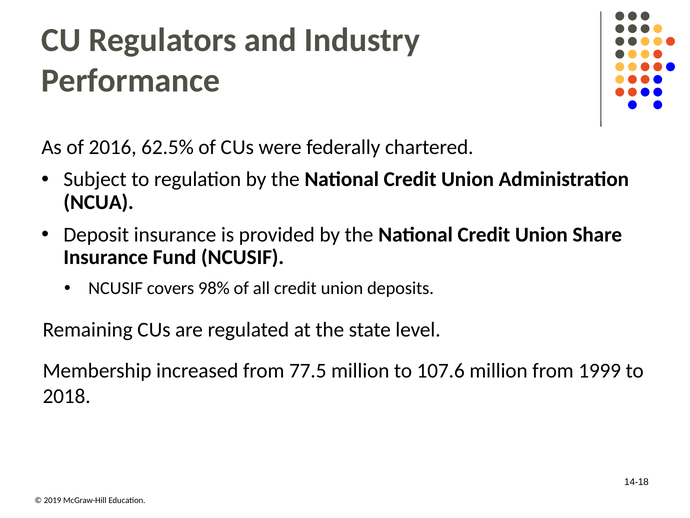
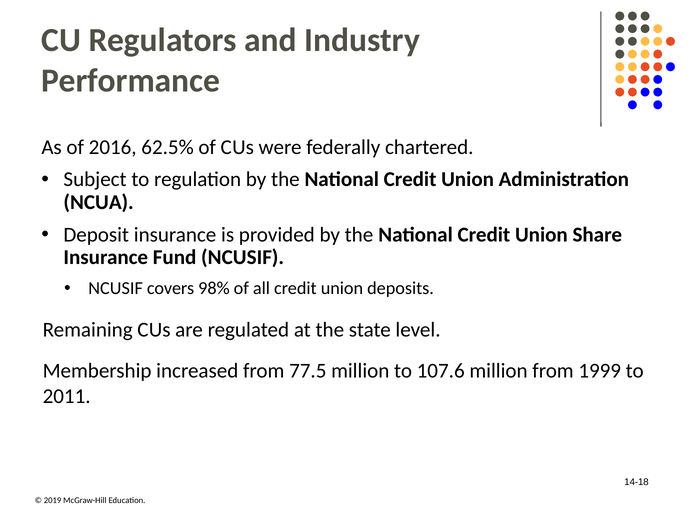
2018: 2018 -> 2011 (67, 396)
